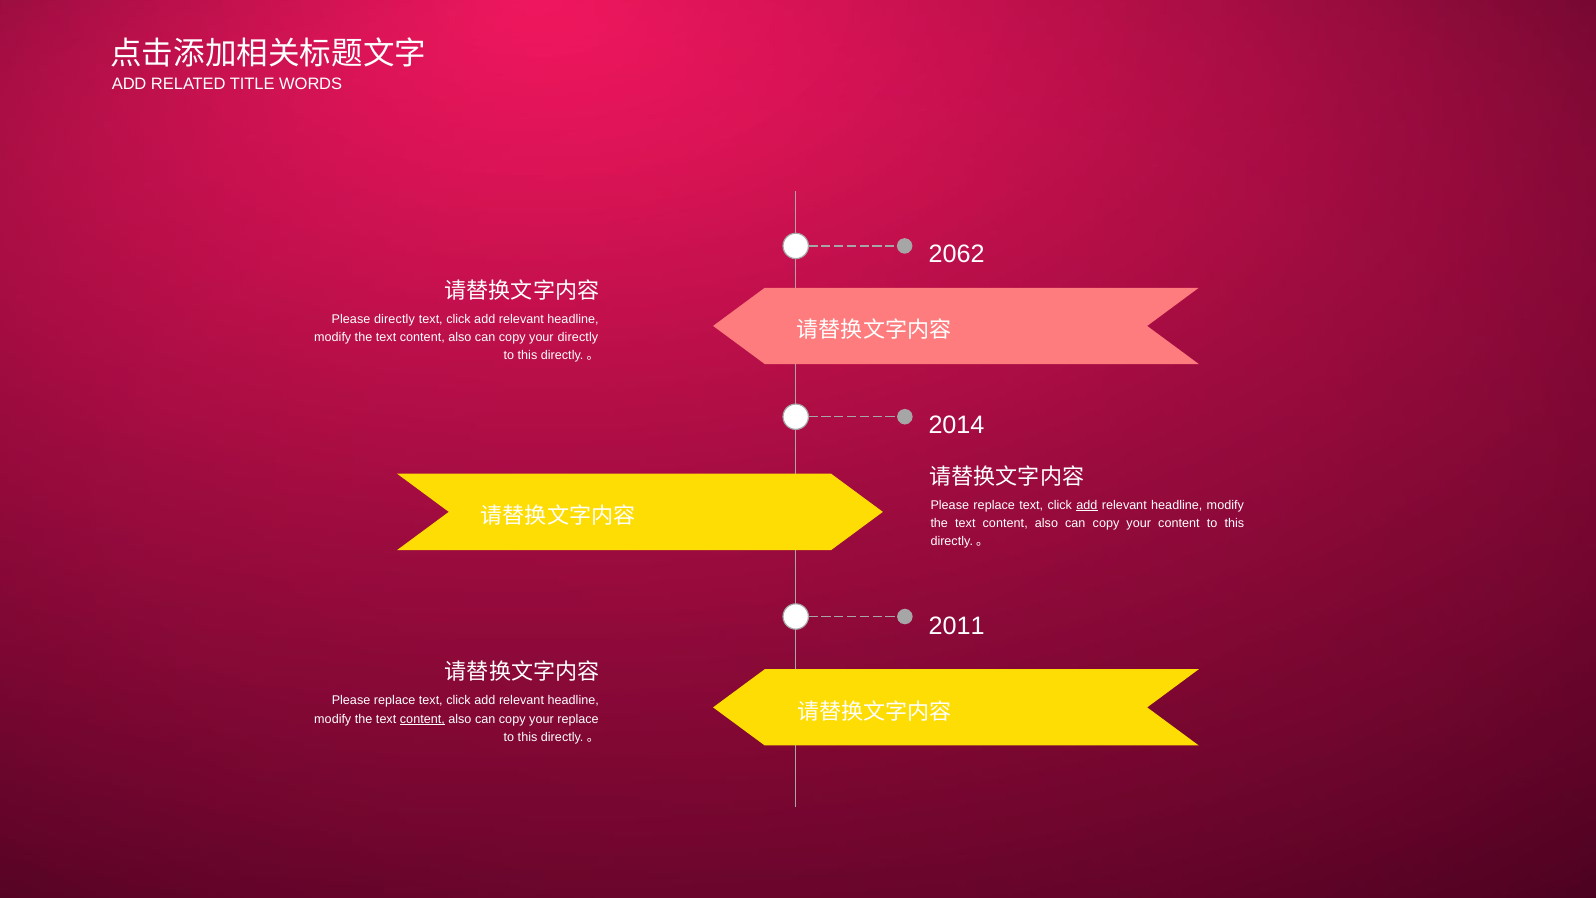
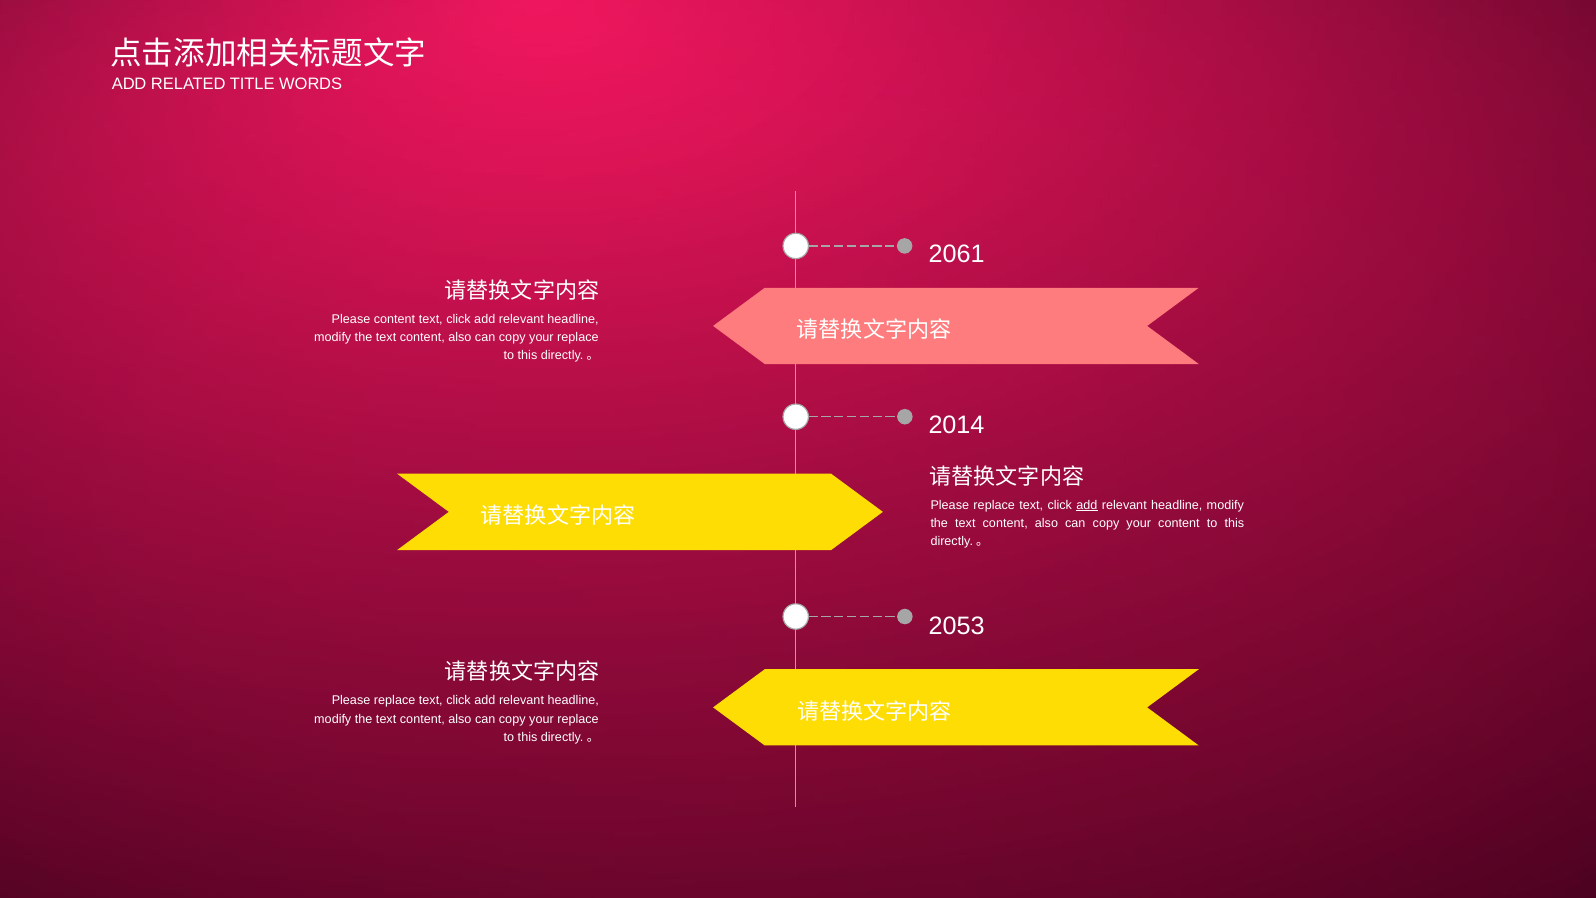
2062: 2062 -> 2061 (957, 254)
Please directly: directly -> content (395, 319)
directly: directly -> replace (578, 337)
2011: 2011 -> 2053 (957, 626)
content underline: present -> none (422, 719)
